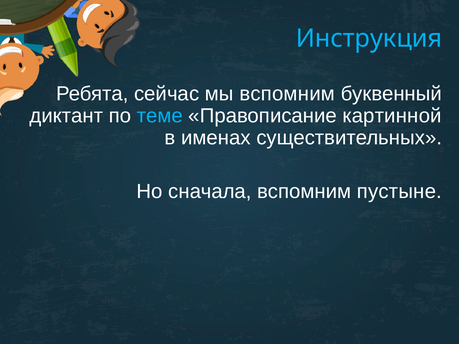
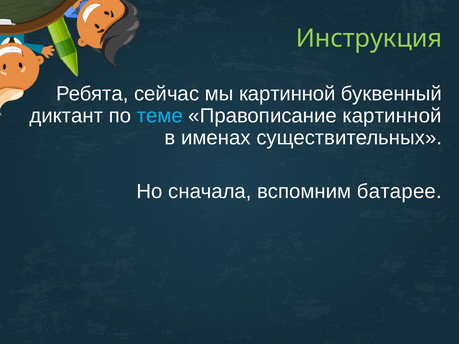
Инструкция colour: light blue -> light green (369, 38)
мы вспомним: вспомним -> картинной (287, 94)
пустыне: пустыне -> батарее (399, 192)
